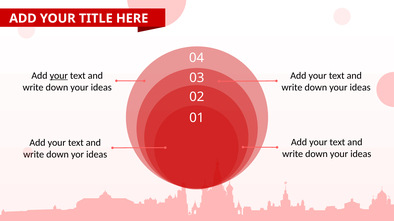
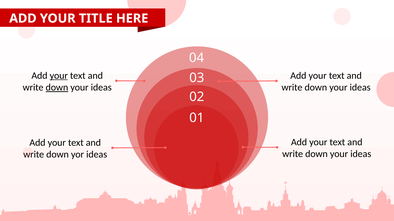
down underline: none -> present (57, 88)
